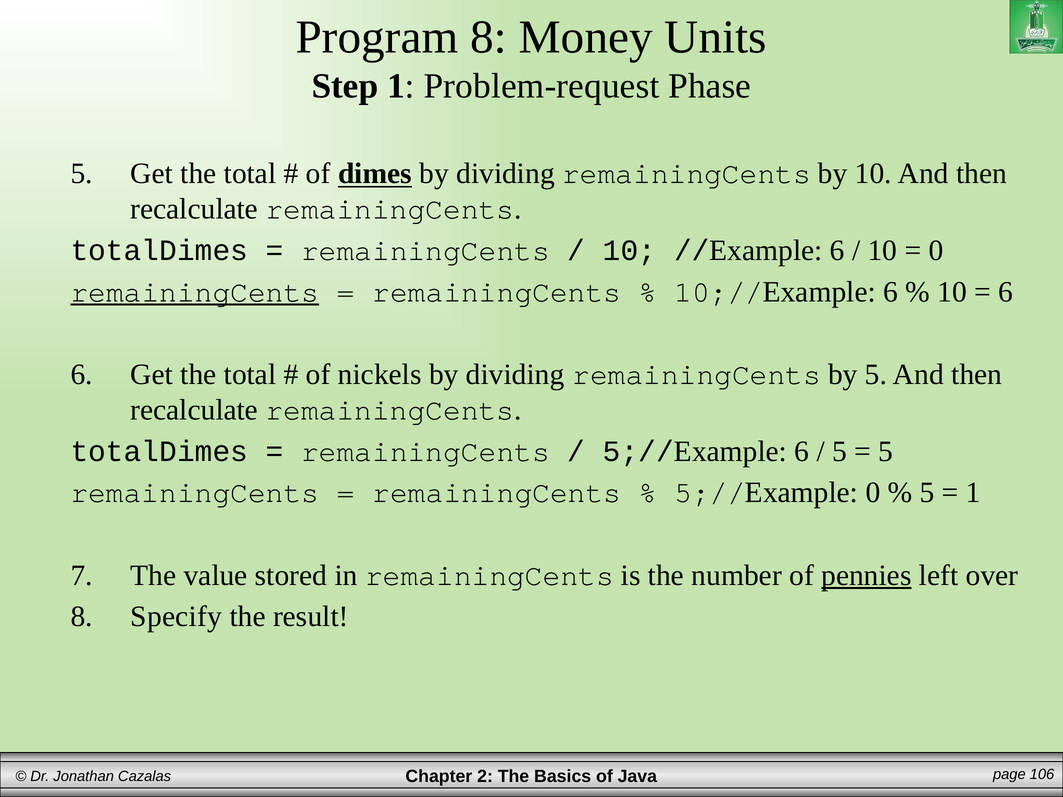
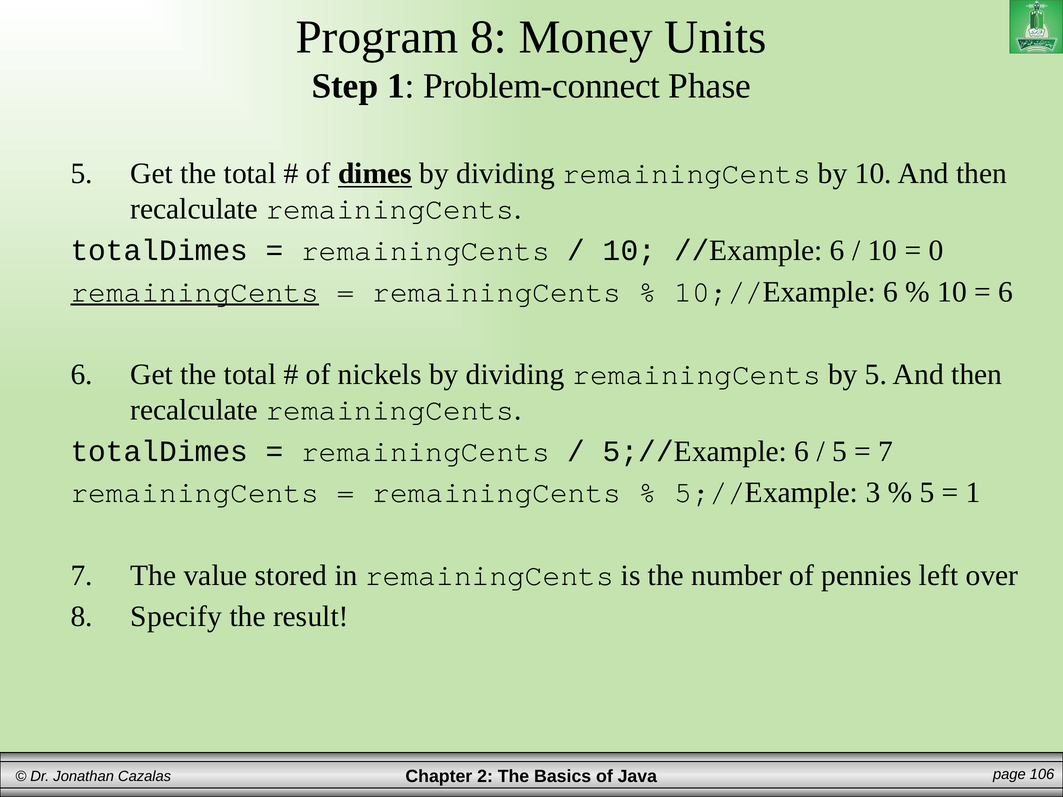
Problem-request: Problem-request -> Problem-connect (542, 86)
5: 5 -> 7 (886, 451)
5;//Example 0: 0 -> 3 (873, 493)
pennies underline: present -> none (866, 575)
